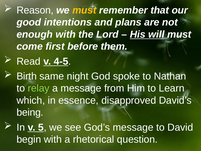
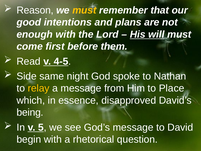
Birth: Birth -> Side (27, 76)
relay colour: light green -> yellow (39, 88)
Learn: Learn -> Place (172, 88)
